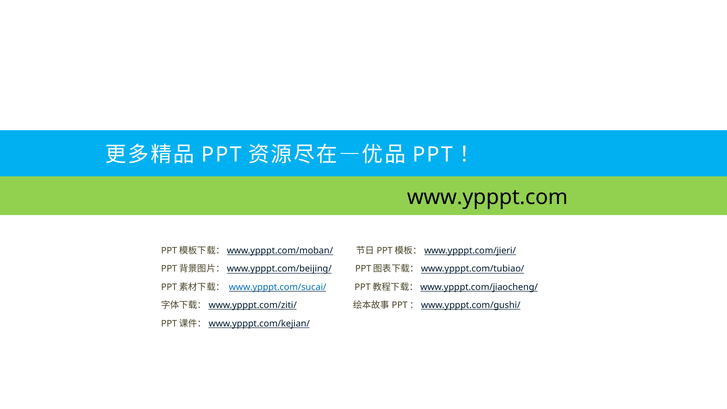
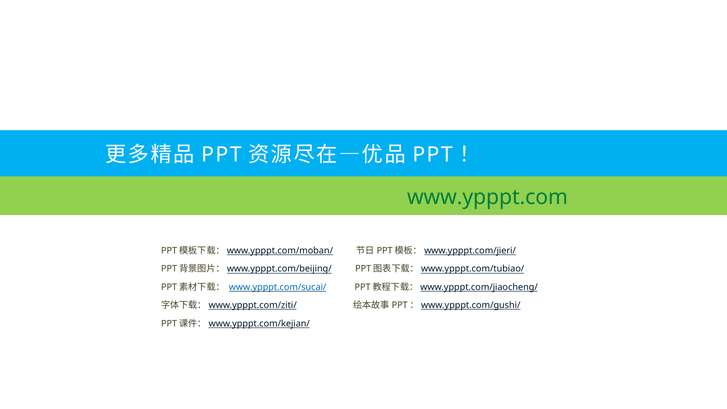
www.ypppt.com colour: black -> green (487, 197)
